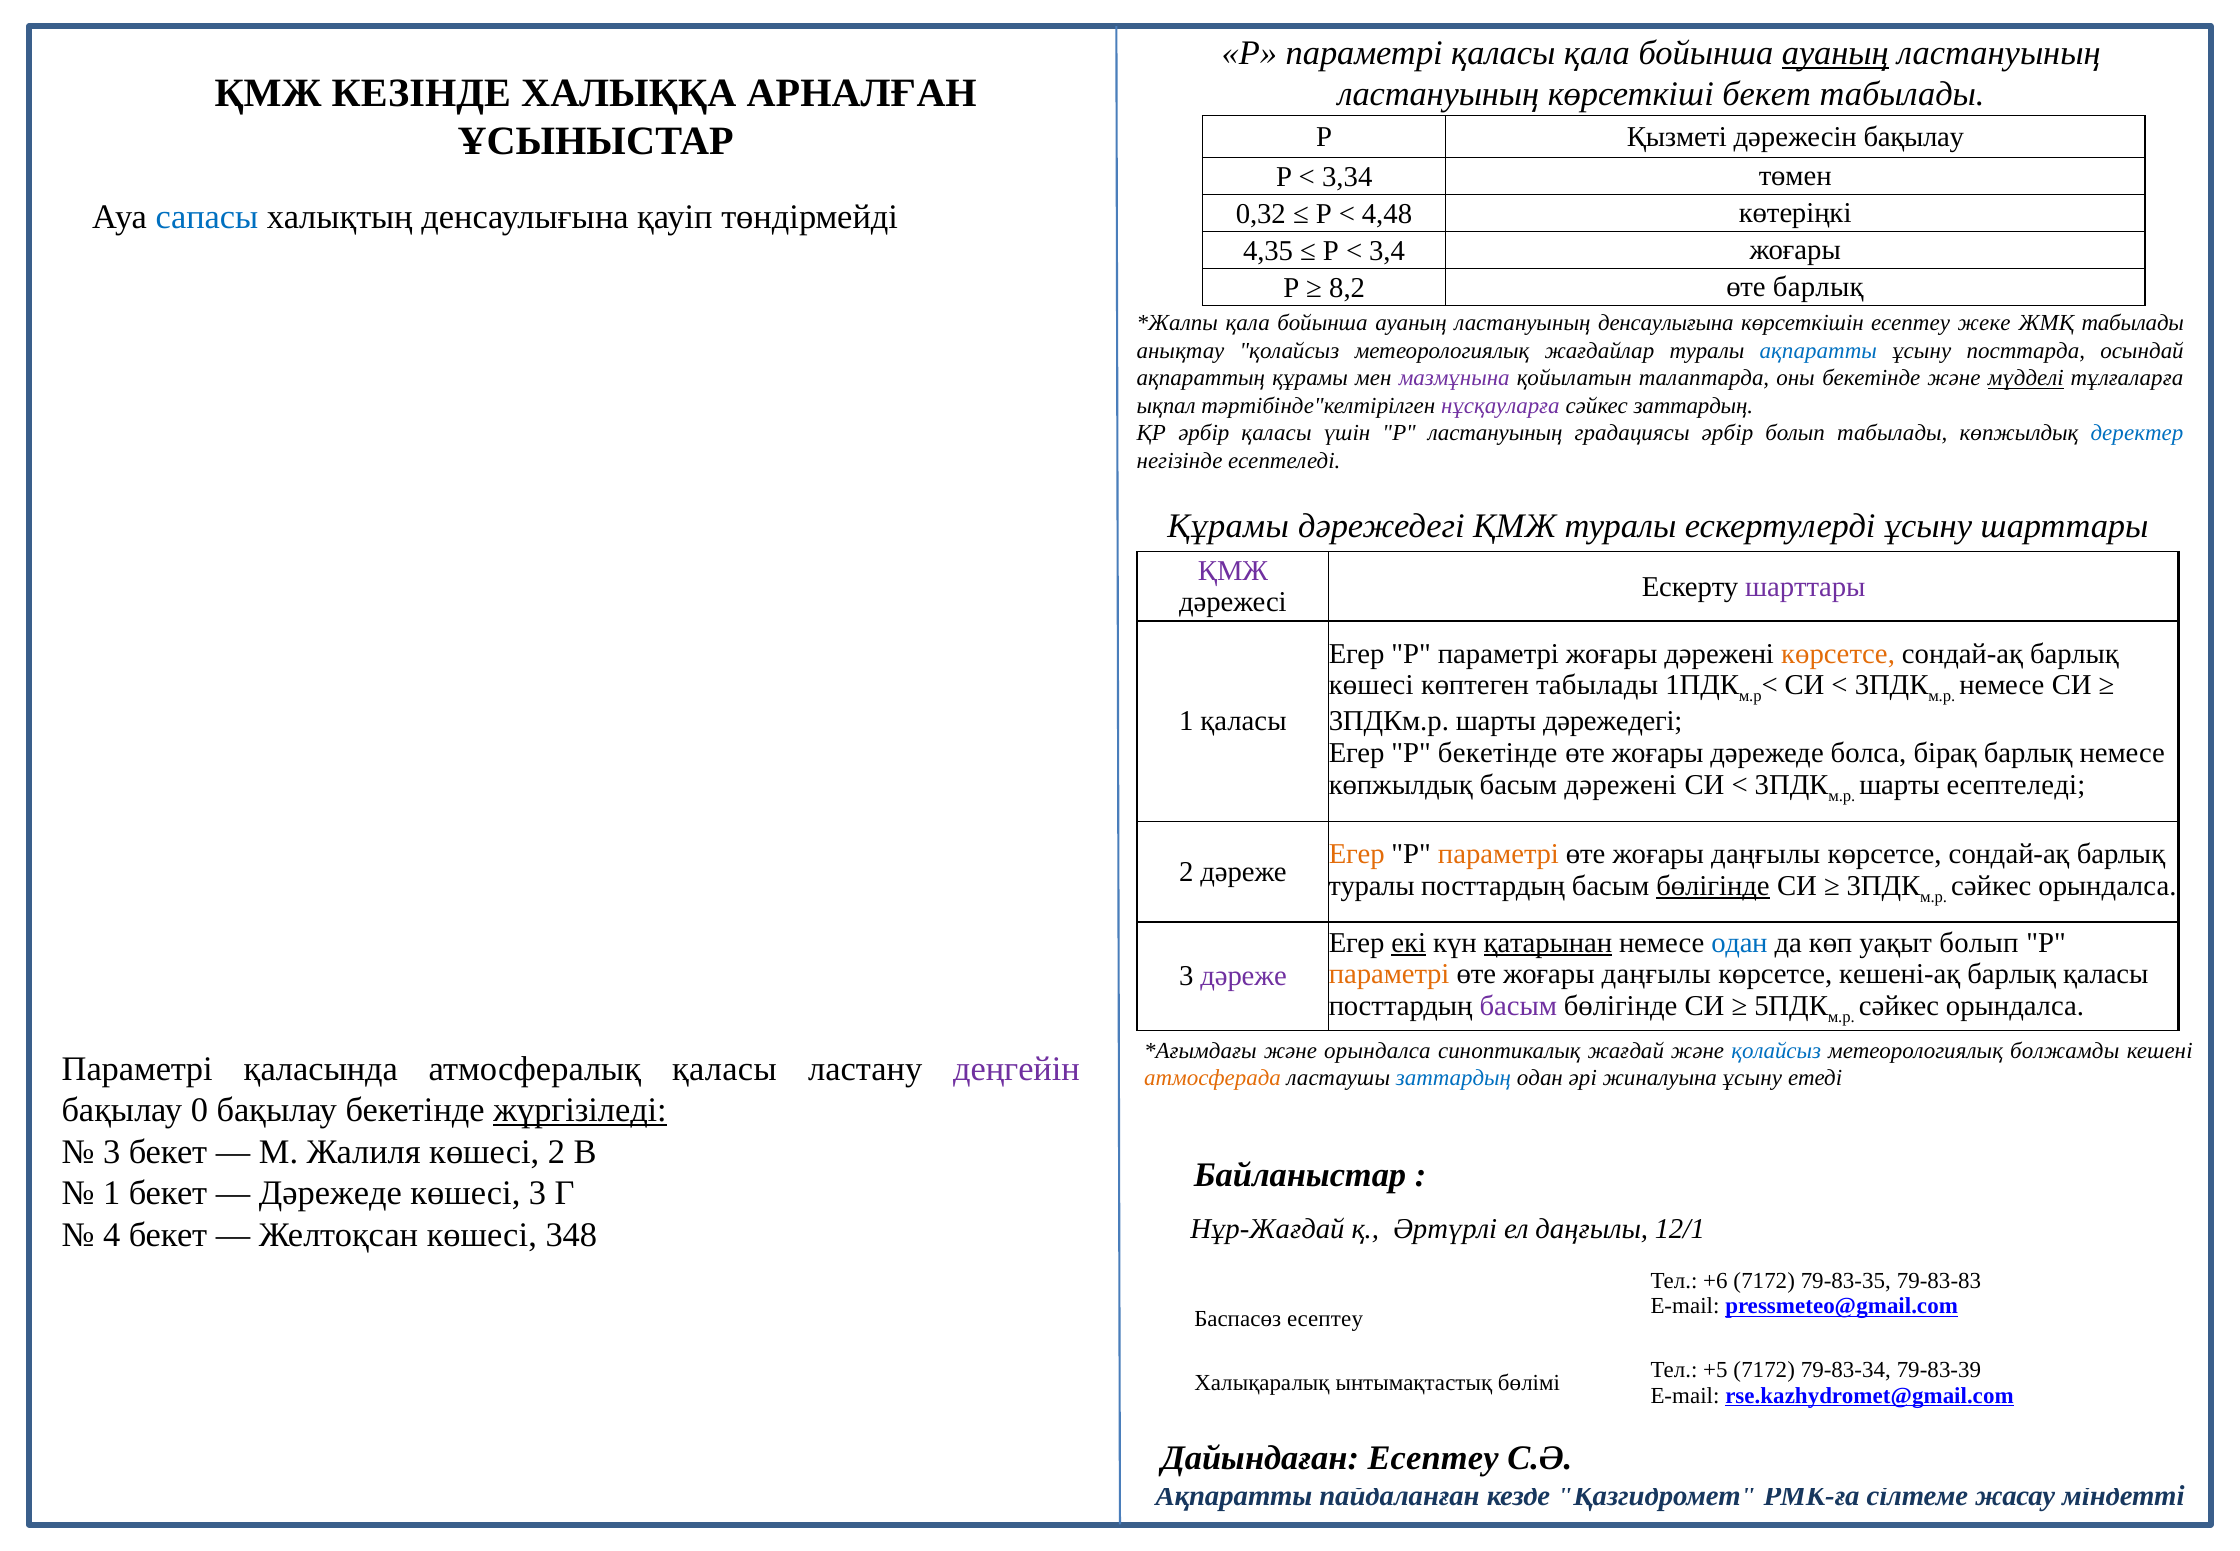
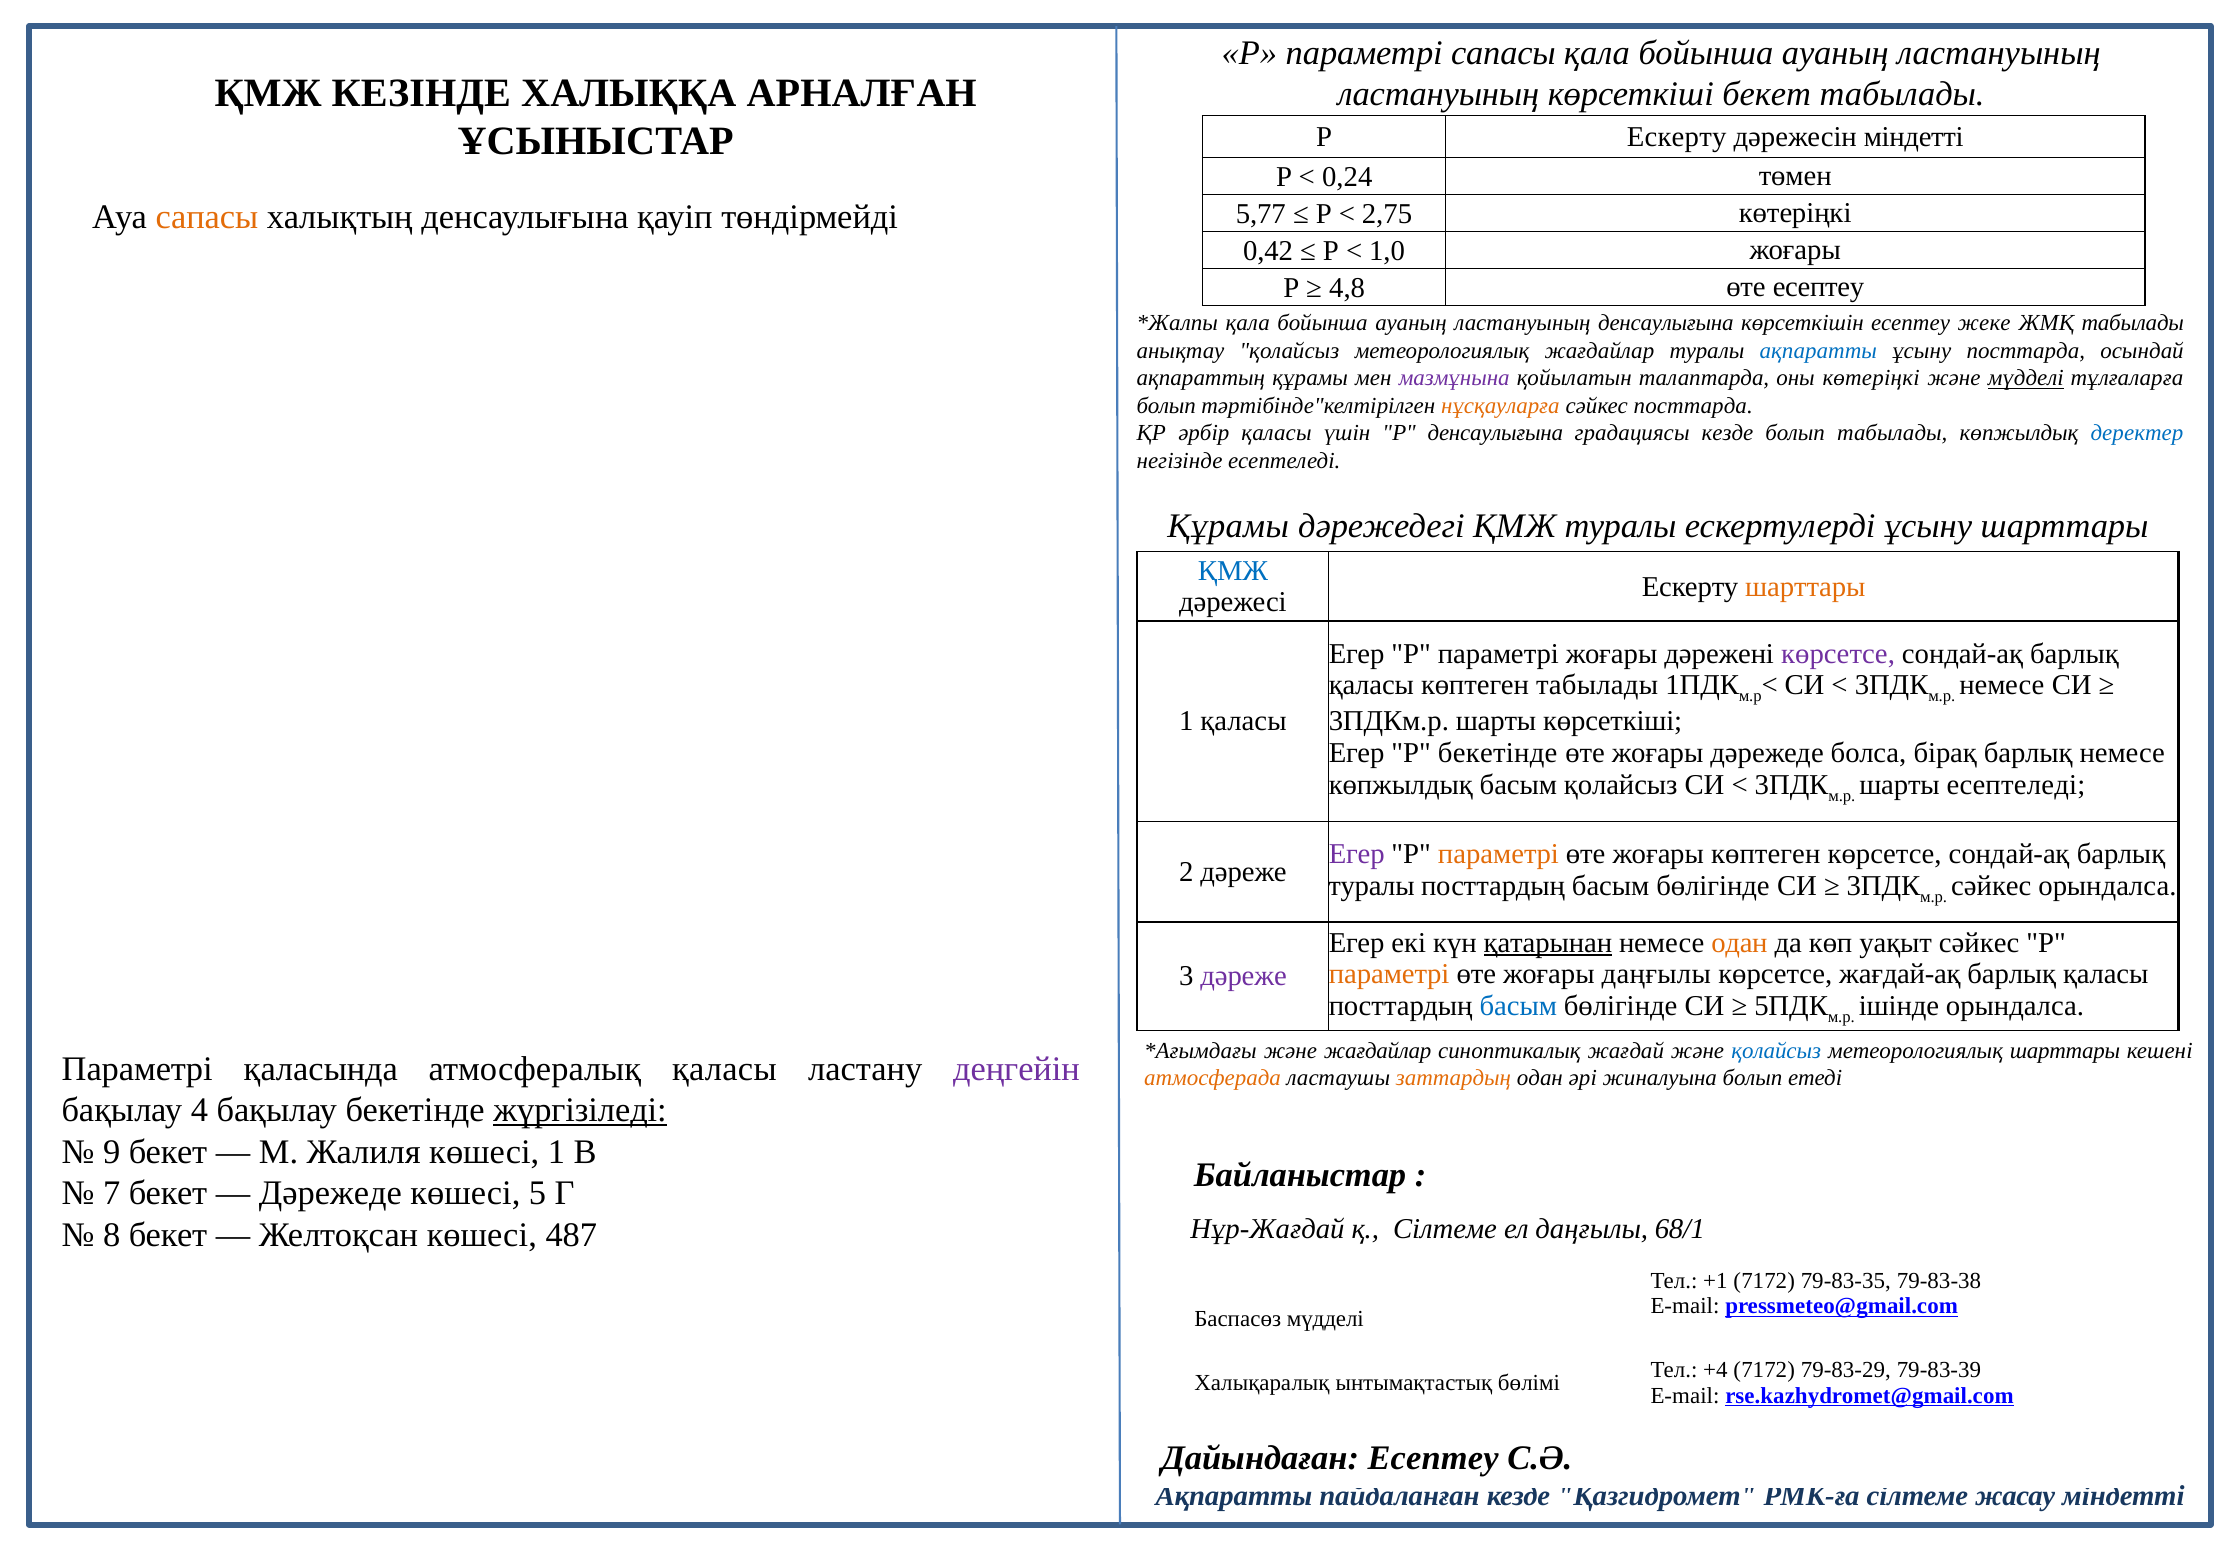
параметрі қаласы: қаласы -> сапасы (1503, 53)
ауаның underline: present -> none (1835, 53)
Р Қызметі: Қызметі -> Ескерту (1677, 137)
дәрежесін бақылау: бақылау -> міндетті (1914, 137)
3,34: 3,34 -> 0,24 (1347, 177)
0,32: 0,32 -> 5,77 (1261, 214)
4,48: 4,48 -> 2,75 (1387, 214)
сапасы colour: blue -> orange (207, 217)
4,35: 4,35 -> 0,42 (1268, 251)
3,4: 3,4 -> 1,0 (1387, 251)
8,2: 8,2 -> 4,8 (1347, 288)
өте барлық: барлық -> есептеу (1819, 287)
оны бекетінде: бекетінде -> көтеріңкі (1871, 378)
ықпал: ықпал -> болып (1166, 406)
нұсқауларға colour: purple -> orange (1500, 406)
сәйкес заттардың: заттардың -> посттарда (1693, 406)
Р ластануының: ластануының -> денсаулығына (1495, 433)
градациясы әрбір: әрбір -> кезде (1728, 433)
ҚМЖ colour: purple -> blue (1233, 571)
шарттары colour: purple -> orange (1805, 586)
көрсетсе colour: orange -> purple (1838, 653)
көшесі: көшесі -> қаласы (1371, 685)
шарты дәрежедегі: дәрежедегі -> көрсеткіші (1613, 721)
басым дәрежені: дәрежені -> қолайсыз (1621, 785)
Егер colour: orange -> purple (1357, 854)
даңғылы: даңғылы -> көптеген (1766, 854)
бөлігінде underline: present -> none (1713, 885)
екі underline: present -> none (1409, 942)
одан colour: blue -> orange (1739, 942)
уақыт болып: болып -> сәйкес (1979, 942)
кешені-ақ: кешені-ақ -> жағдай-ақ (1900, 974)
басым colour: purple -> blue (1518, 1006)
сәйкес: сәйкес -> ішінде (1899, 1006)
және орындалса: орындалса -> жағдайлар (1378, 1051)
метеорологиялық болжамды: болжамды -> шарттары (2065, 1051)
заттардың colour: blue -> orange (1453, 1078)
жиналуына ұсыну: ұсыну -> болып (1752, 1078)
0: 0 -> 4 (199, 1110)
3: 3 -> 9 (112, 1152)
көшесі 2: 2 -> 1 (557, 1152)
1: 1 -> 7 (112, 1193)
көшесі 3: 3 -> 5 (538, 1193)
қ Әртүрлі: Әртүрлі -> Сілтеме (1445, 1229)
12/1: 12/1 -> 68/1 (1680, 1229)
4: 4 -> 8 (112, 1234)
348: 348 -> 487 (571, 1234)
+6: +6 -> +1 (1715, 1280)
79-83-83: 79-83-83 -> 79-83-38 (1939, 1280)
Баспасөз есептеу: есептеу -> мүдделі (1325, 1319)
+5: +5 -> +4 (1715, 1370)
79-83-34: 79-83-34 -> 79-83-29 (1846, 1370)
